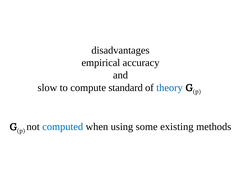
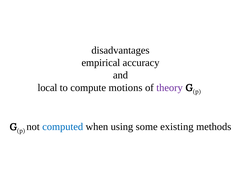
slow: slow -> local (47, 88)
standard: standard -> motions (126, 88)
theory colour: blue -> purple (170, 88)
